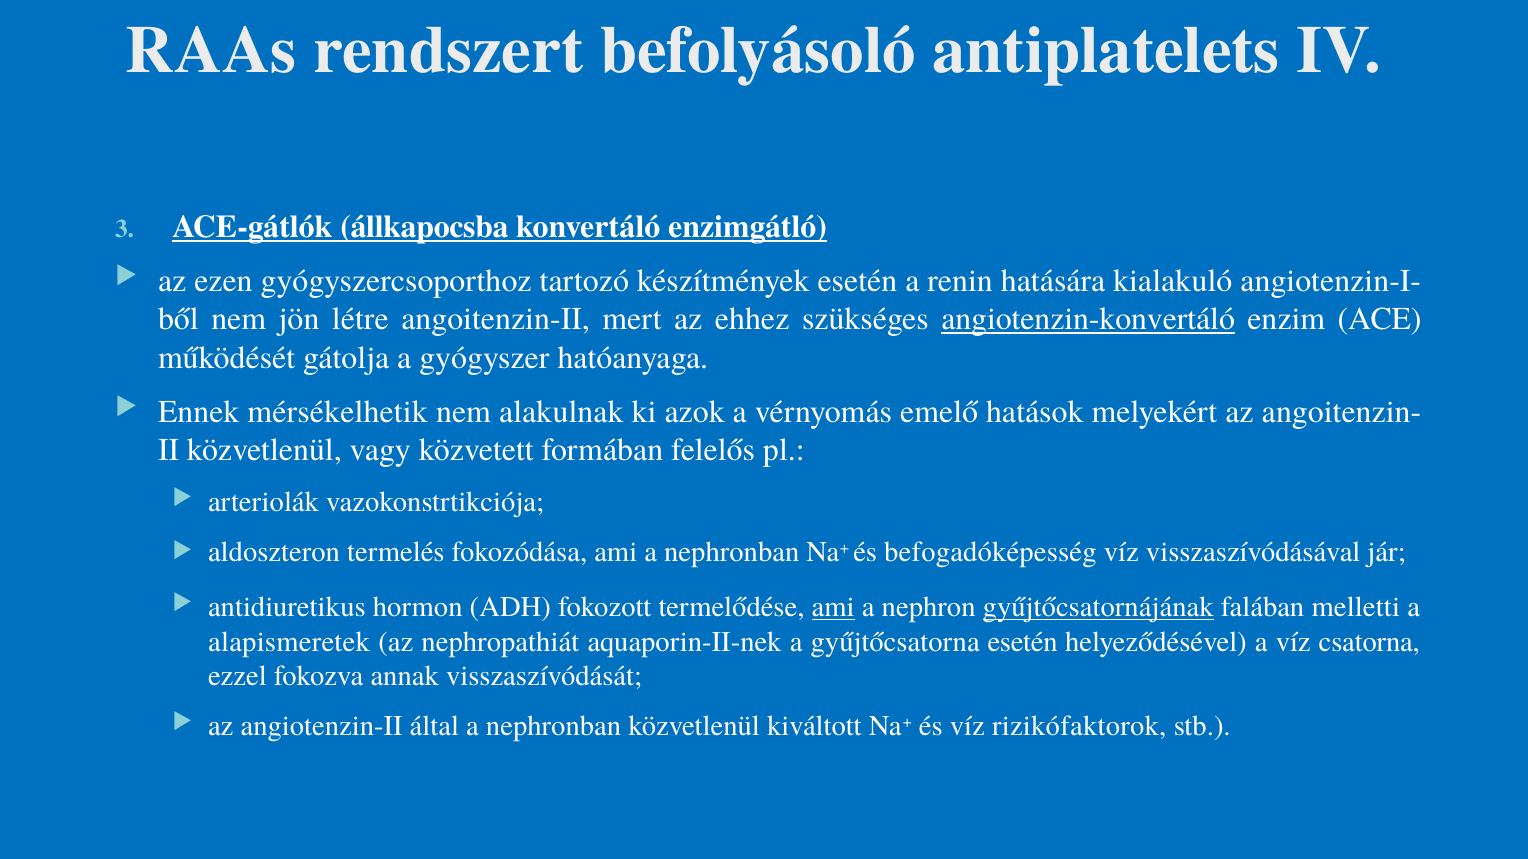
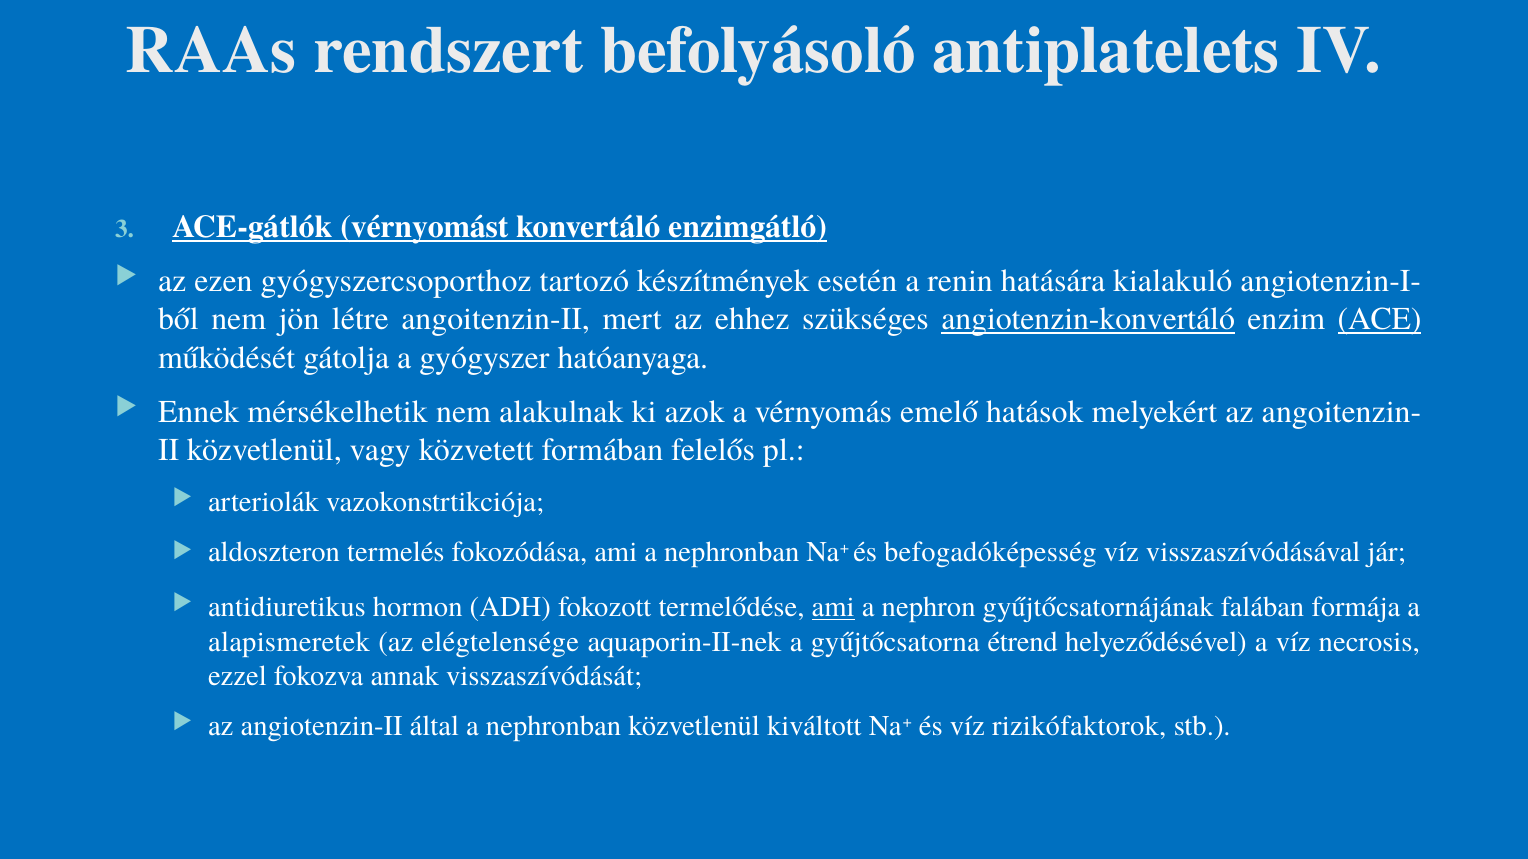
állkapocsba: állkapocsba -> vérnyomást (424, 227)
ACE underline: none -> present (1380, 320)
gyűjtőcsatornájának underline: present -> none (1098, 608)
melletti: melletti -> formája (1356, 608)
nephropathiát: nephropathiát -> elégtelensége (500, 642)
gyűjtőcsatorna esetén: esetén -> étrend (1023, 642)
csatorna: csatorna -> necrosis (1369, 642)
